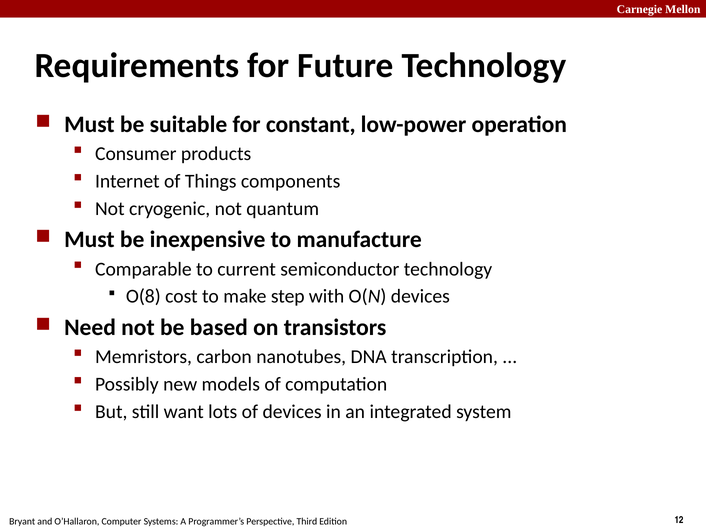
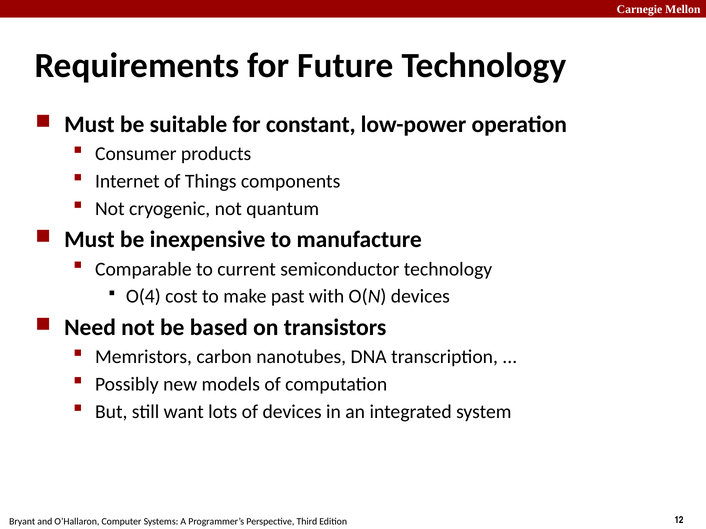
O(8: O(8 -> O(4 (143, 297)
step: step -> past (288, 297)
